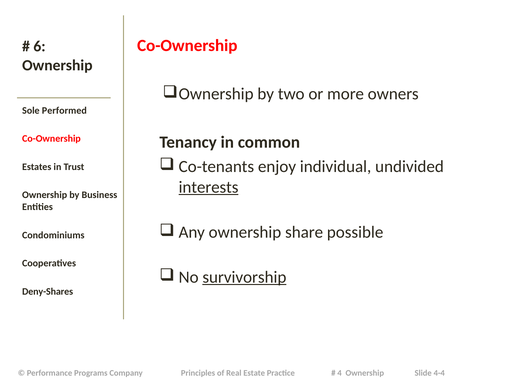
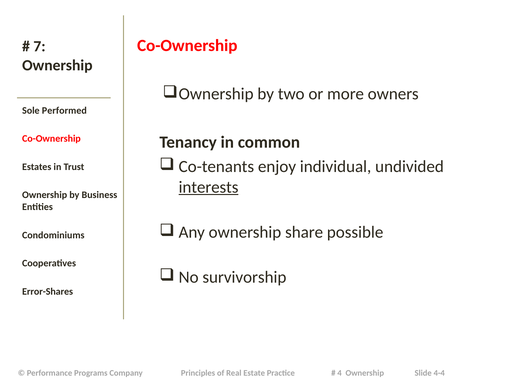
6: 6 -> 7 (39, 46)
survivorship underline: present -> none (244, 277)
Deny-Shares: Deny-Shares -> Error-Shares (48, 292)
